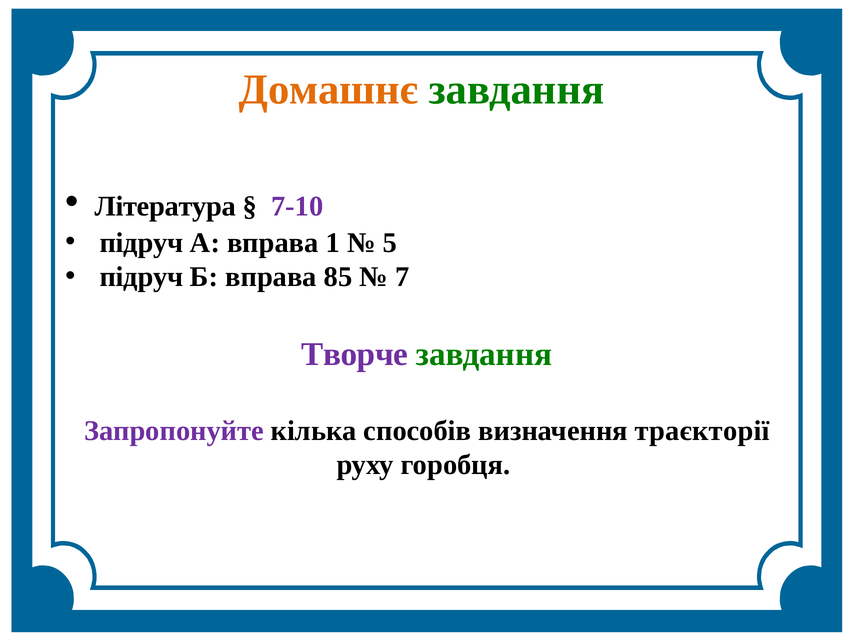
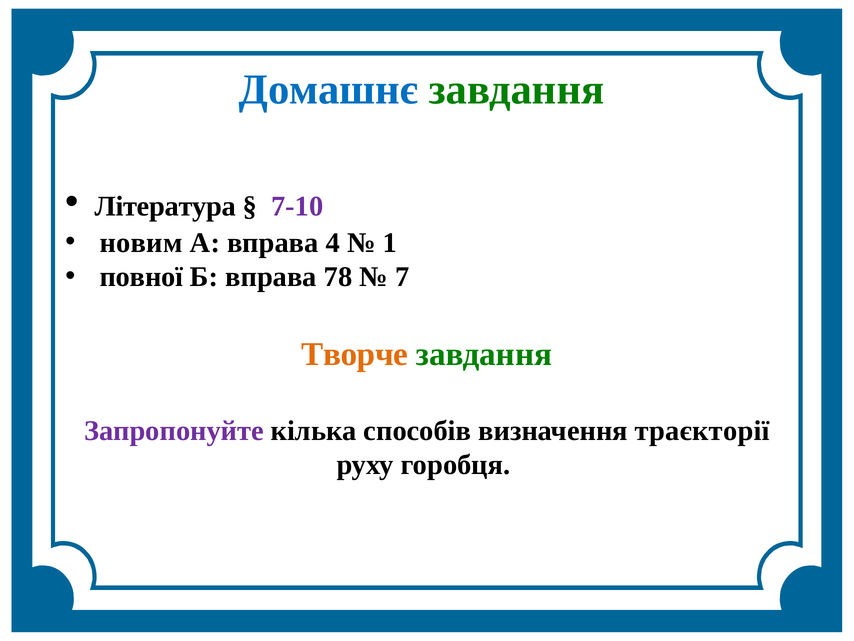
Домашнє colour: orange -> blue (329, 90)
підруч: підруч -> новим (141, 242)
1: 1 -> 4 (333, 242)
5: 5 -> 1 (390, 242)
підруч: підруч -> повної (141, 277)
85: 85 -> 78 (338, 277)
Творче colour: purple -> orange (355, 354)
